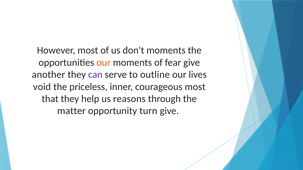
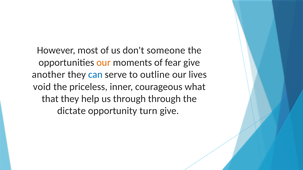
don't moments: moments -> someone (166, 51)
can colour: purple -> blue (95, 75)
courageous most: most -> what (195, 87)
us reasons: reasons -> through (129, 99)
matter: matter -> dictate (72, 111)
